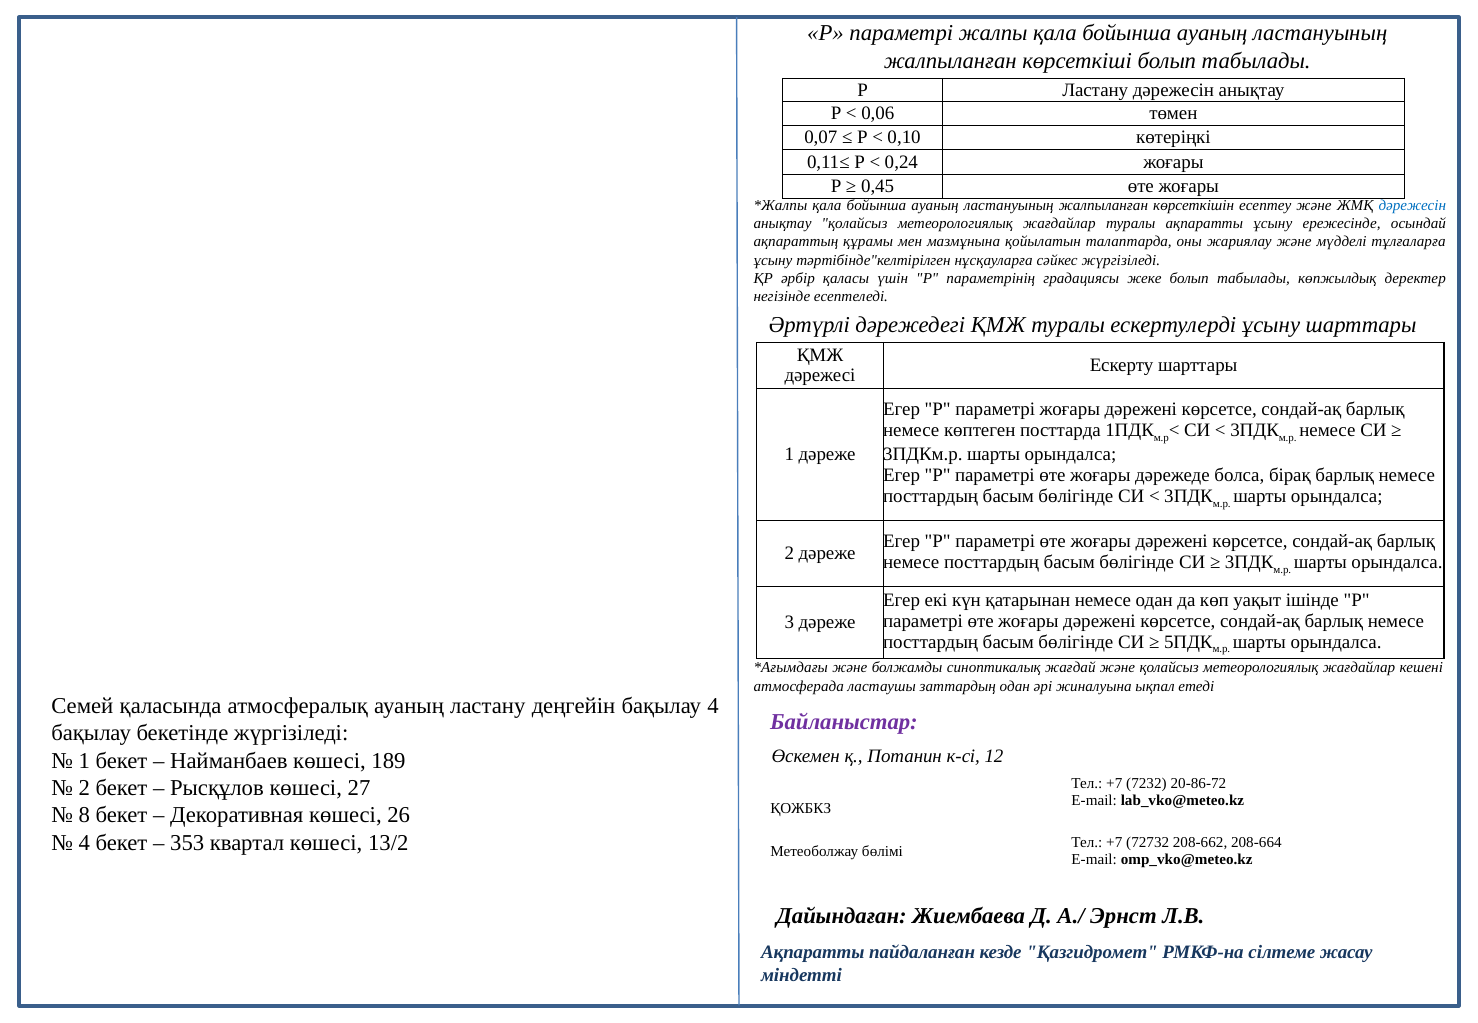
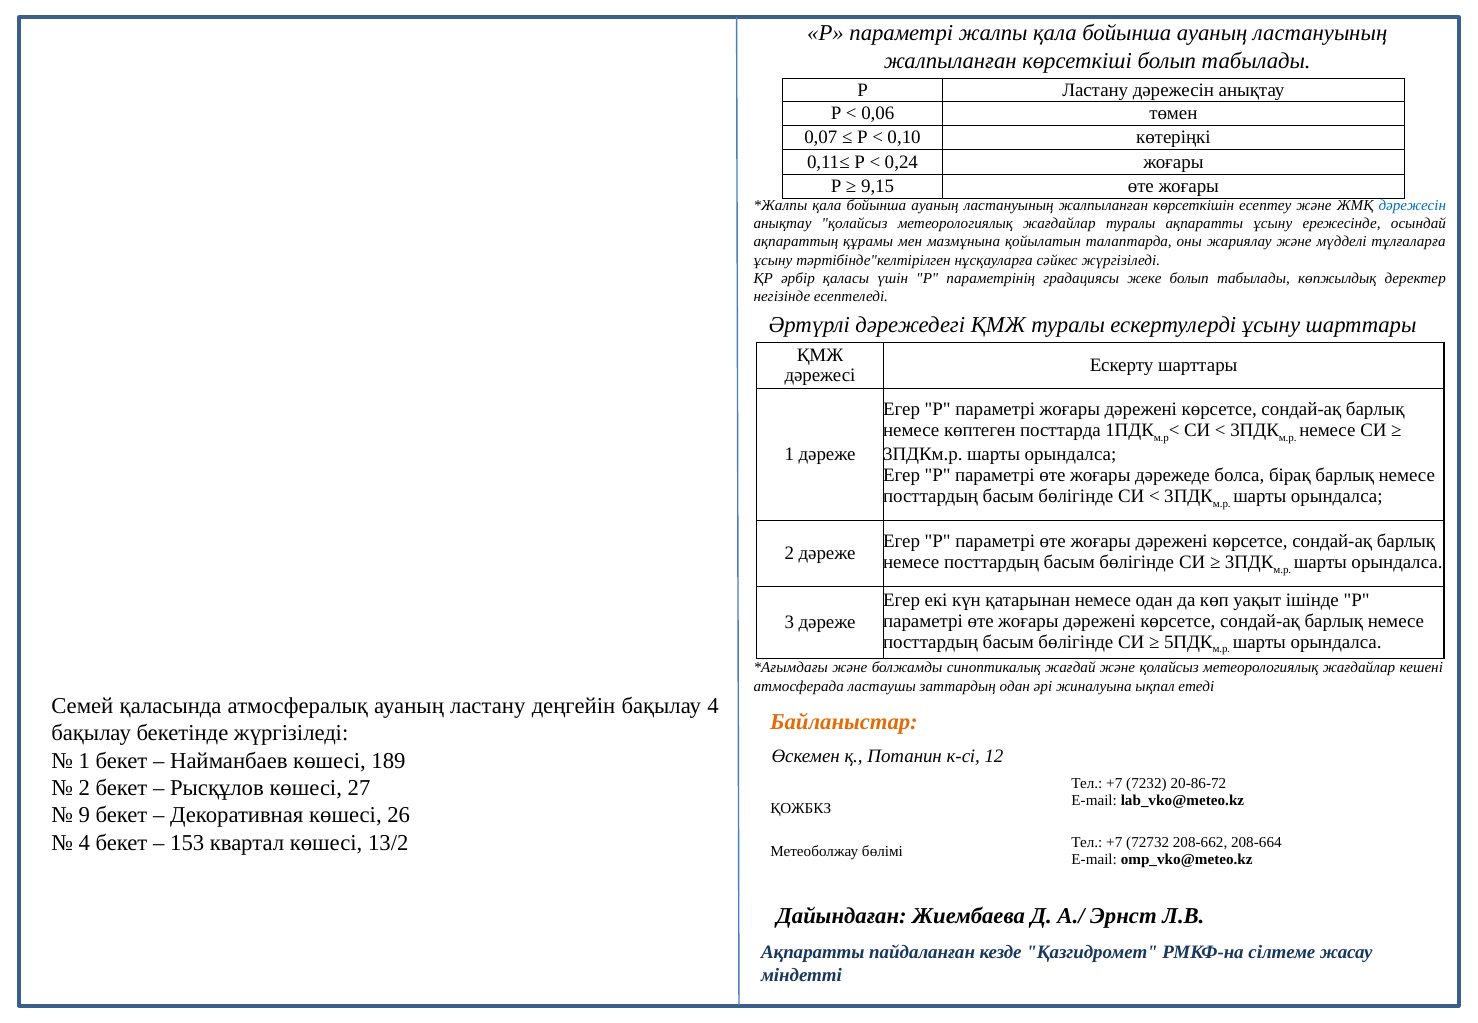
0,45: 0,45 -> 9,15 (878, 186)
Байланыстар colour: purple -> orange (844, 722)
8: 8 -> 9 (84, 815)
353: 353 -> 153 (187, 843)
